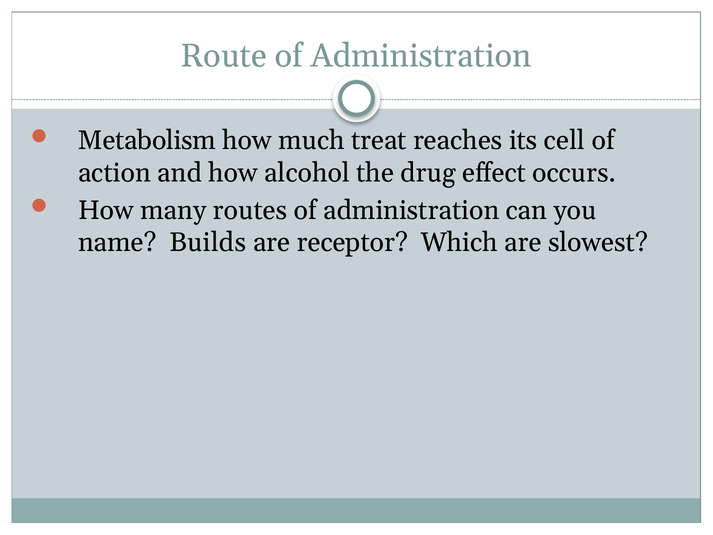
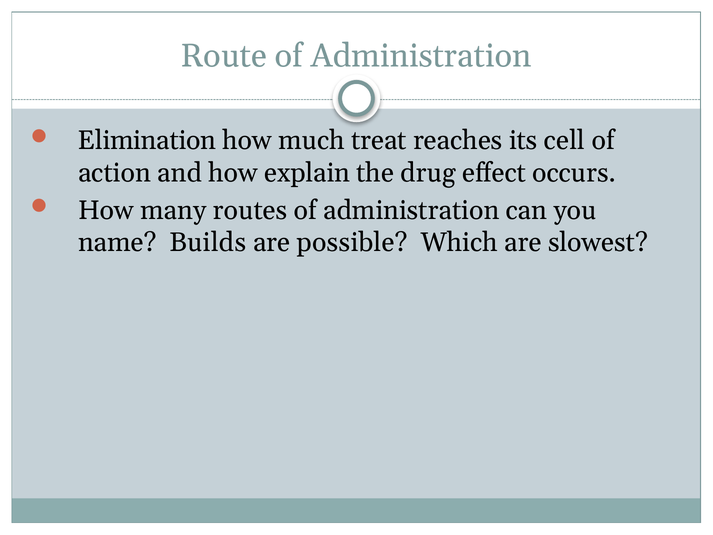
Metabolism: Metabolism -> Elimination (147, 141)
alcohol: alcohol -> explain (307, 173)
receptor: receptor -> possible (352, 242)
